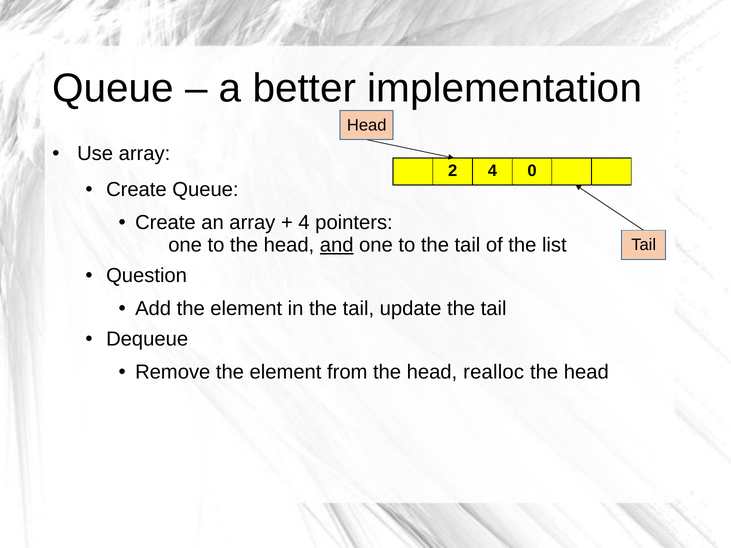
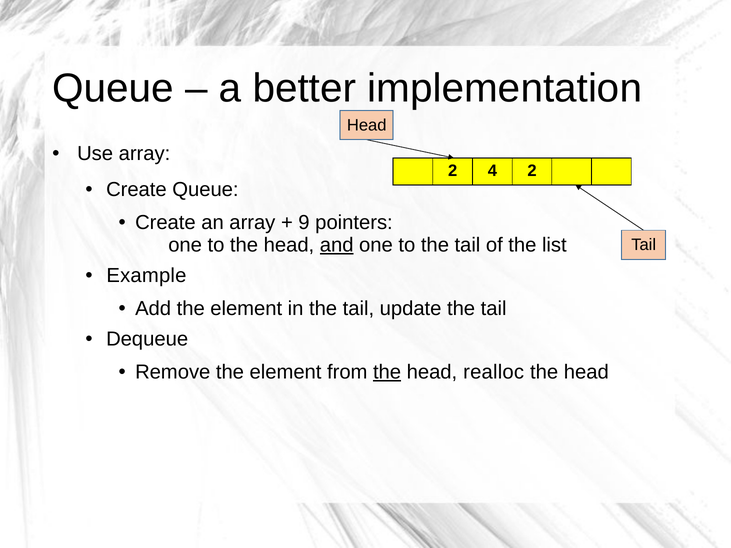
4 0: 0 -> 2 (532, 171)
4: 4 -> 9 (304, 223)
Question: Question -> Example (146, 276)
the underline: none -> present (387, 372)
